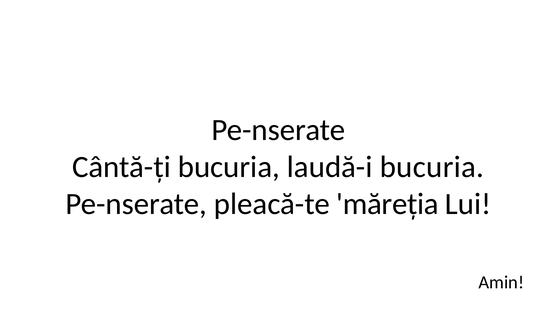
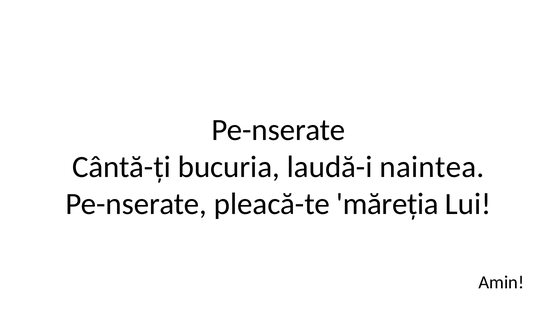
laudă-i bucuria: bucuria -> naintea (432, 167)
